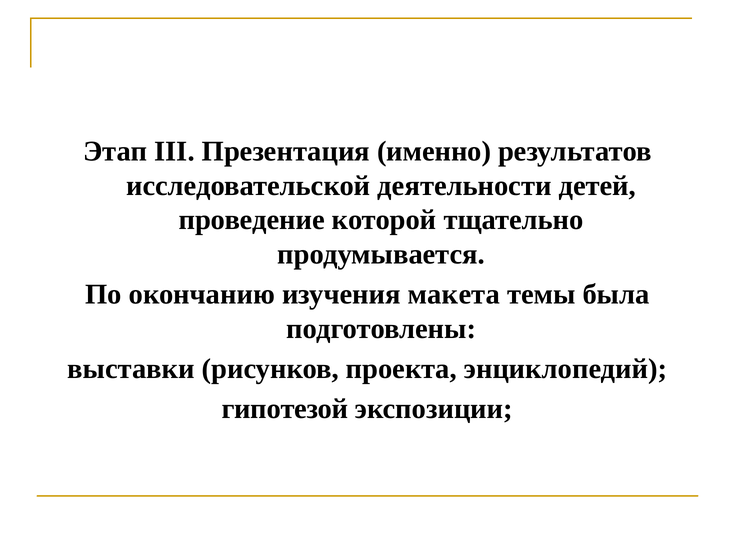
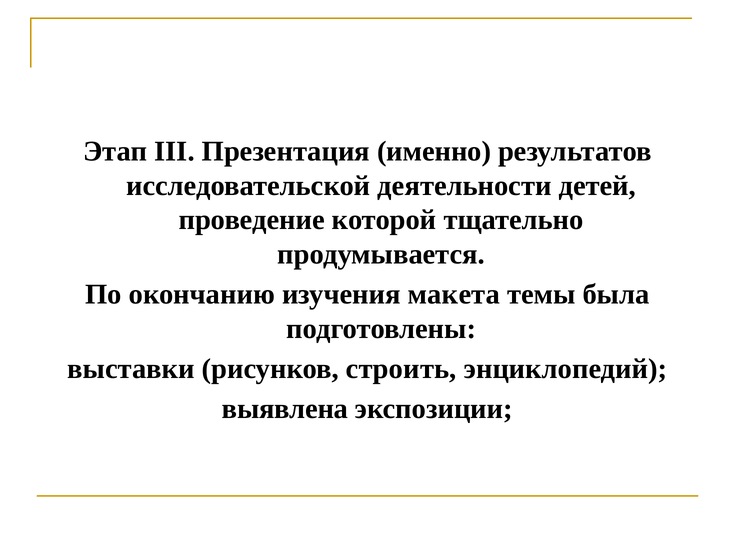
проекта: проекта -> строить (401, 369)
гипотезой: гипотезой -> выявлена (285, 409)
